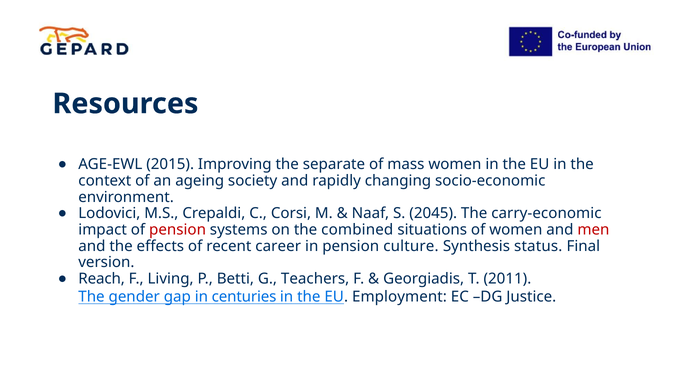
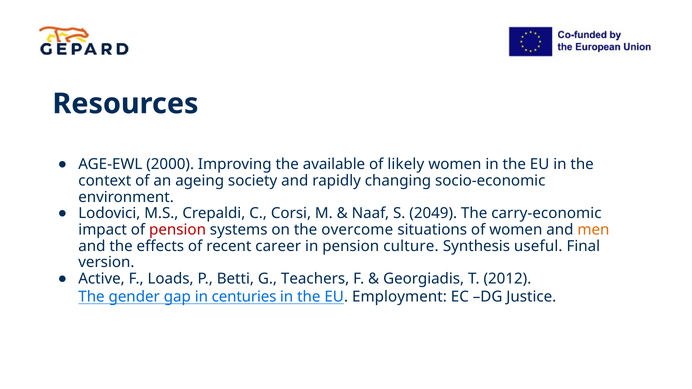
2015: 2015 -> 2000 (170, 165)
separate: separate -> available (334, 165)
mass: mass -> likely (406, 165)
2045: 2045 -> 2049 (433, 214)
combined: combined -> overcome (357, 230)
men colour: red -> orange (593, 230)
status: status -> useful (538, 246)
Reach: Reach -> Active (102, 279)
Living: Living -> Loads (171, 279)
2011: 2011 -> 2012 (507, 279)
